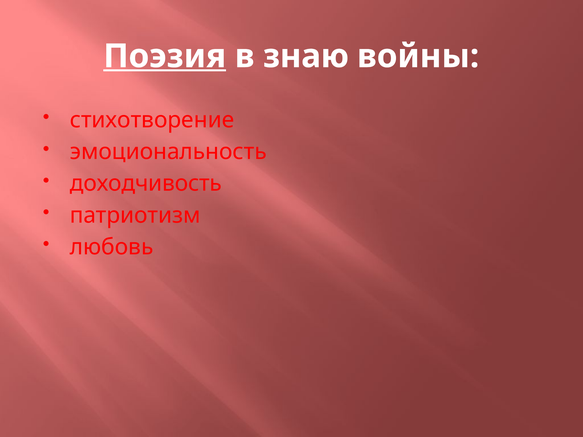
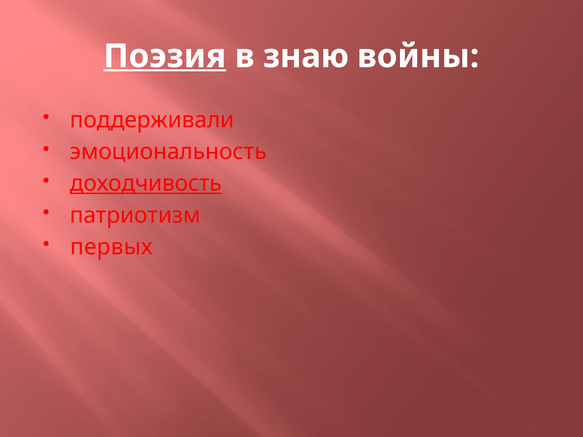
стихотворение: стихотворение -> поддерживали (152, 120)
доходчивость underline: none -> present (146, 184)
любовь: любовь -> первых (112, 247)
